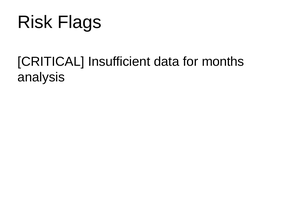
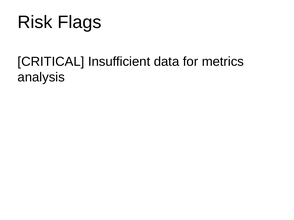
months: months -> metrics (223, 62)
